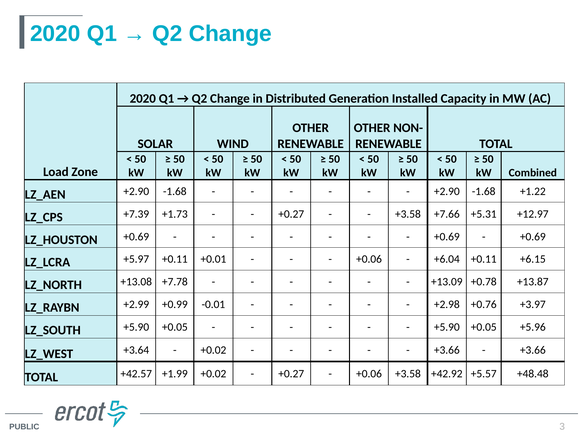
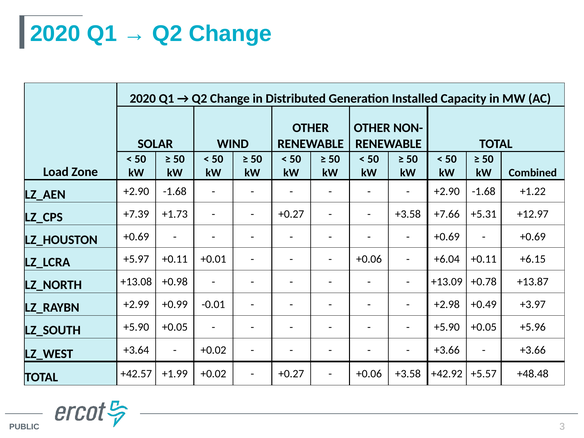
+7.78: +7.78 -> +0.98 (175, 282)
+0.76: +0.76 -> +0.49 (484, 304)
